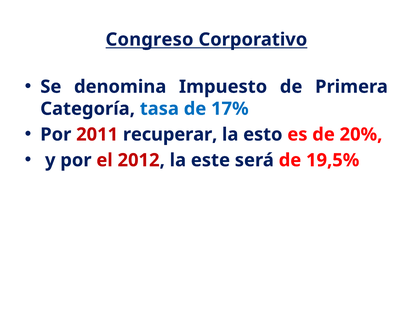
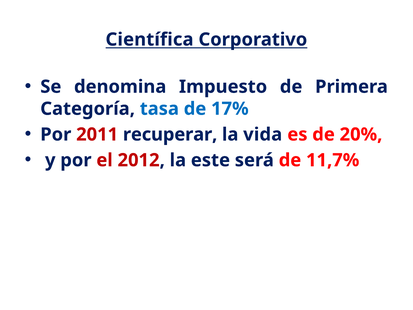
Congreso: Congreso -> Científica (150, 39)
esto: esto -> vida (263, 134)
19,5%: 19,5% -> 11,7% (333, 160)
